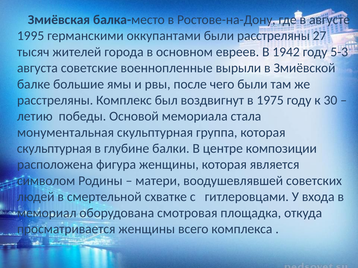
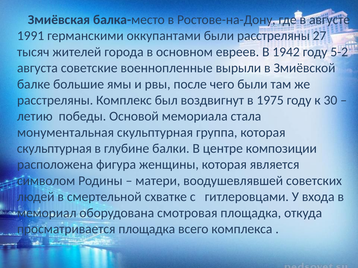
1995: 1995 -> 1991 (31, 36)
5-3: 5-3 -> 5-2 (339, 52)
просматривается женщины: женщины -> площадка (147, 229)
